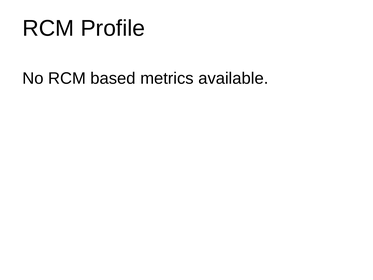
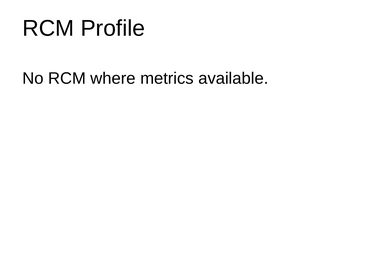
based: based -> where (113, 78)
